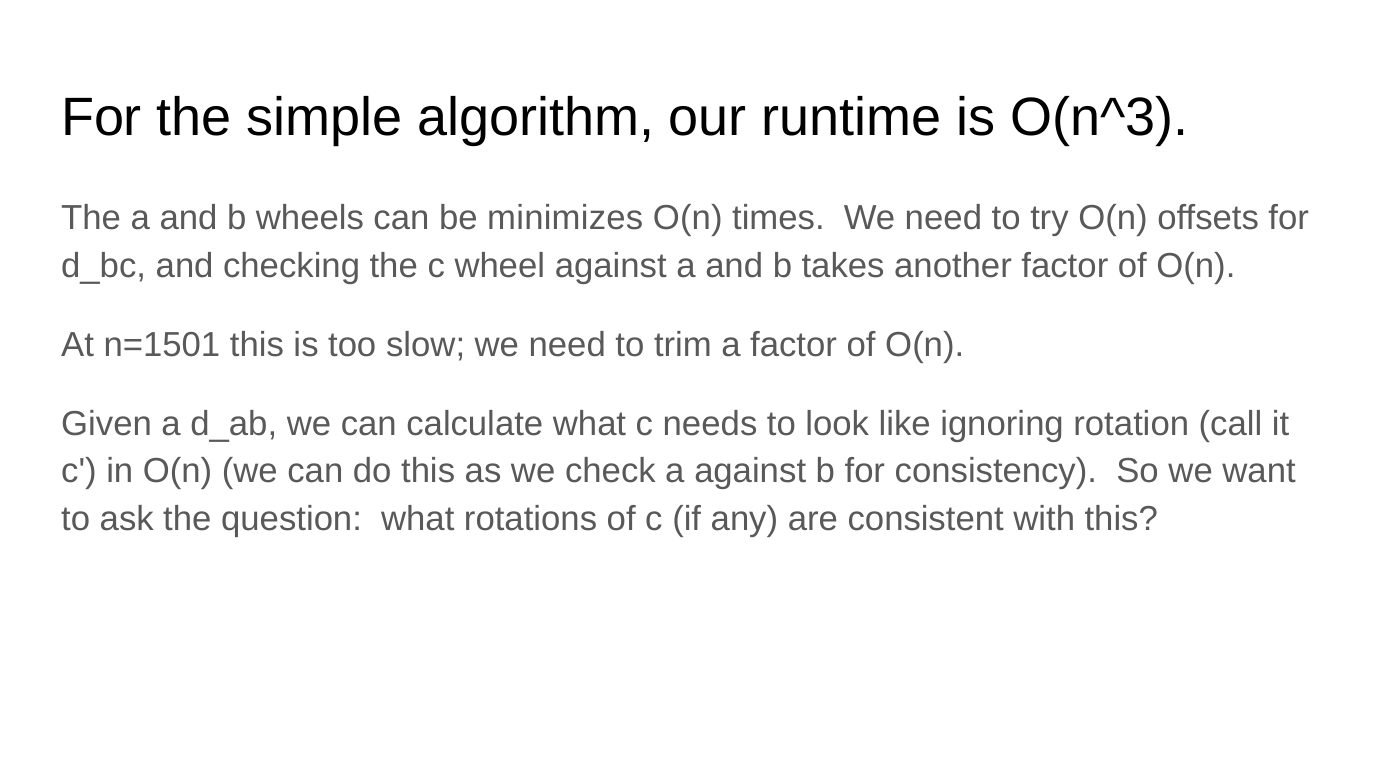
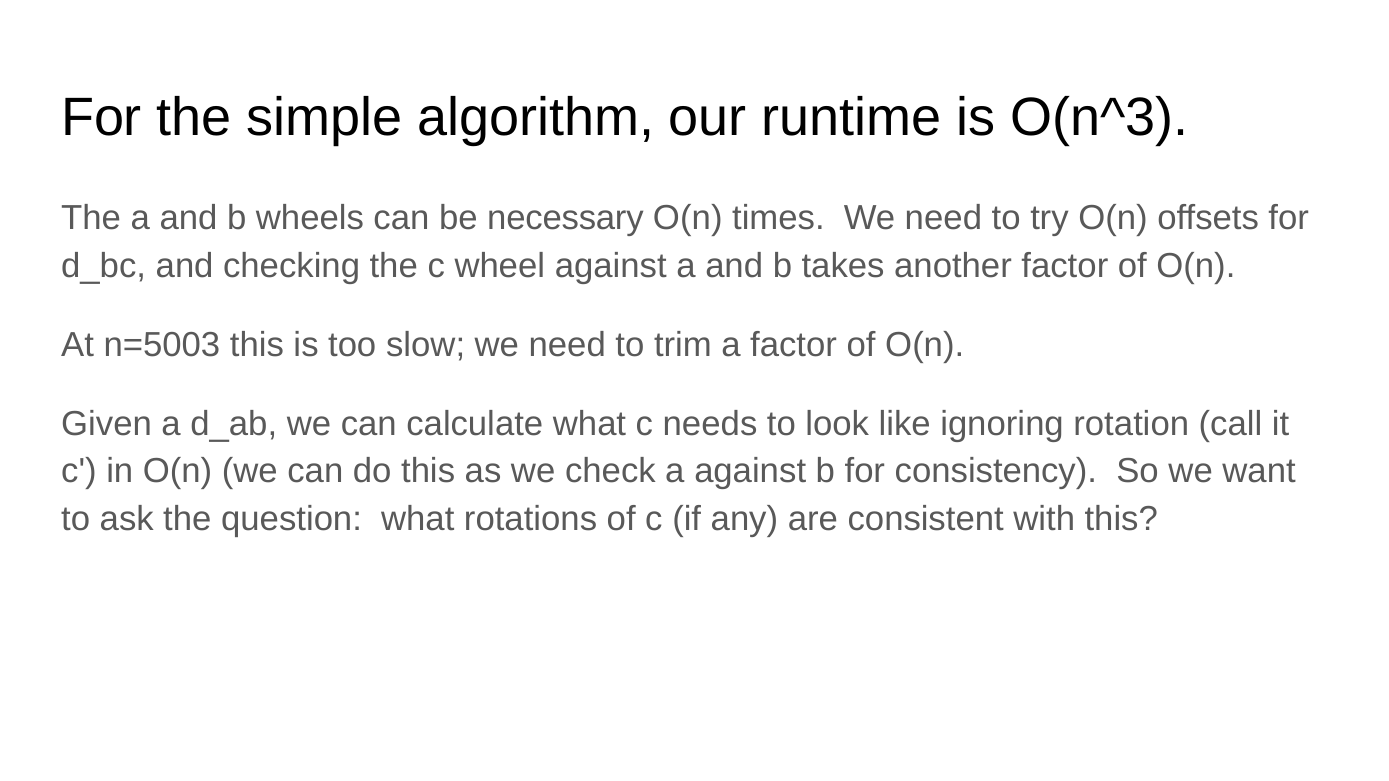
minimizes: minimizes -> necessary (565, 218)
n=1501: n=1501 -> n=5003 (162, 345)
